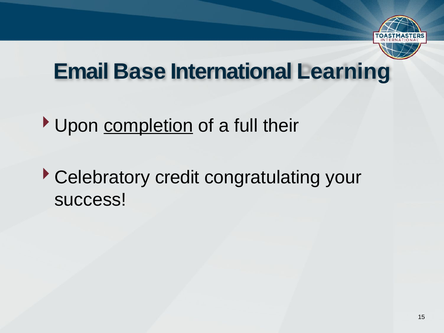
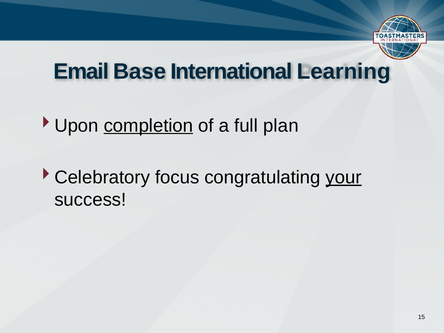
their: their -> plan (281, 126)
credit: credit -> focus (177, 177)
your underline: none -> present (344, 177)
